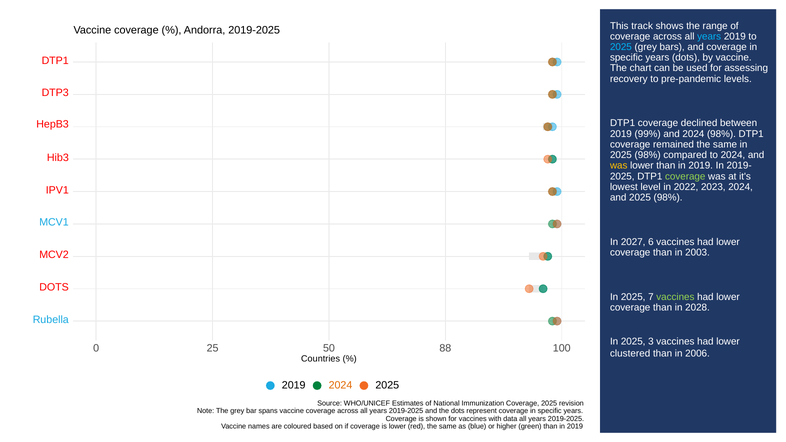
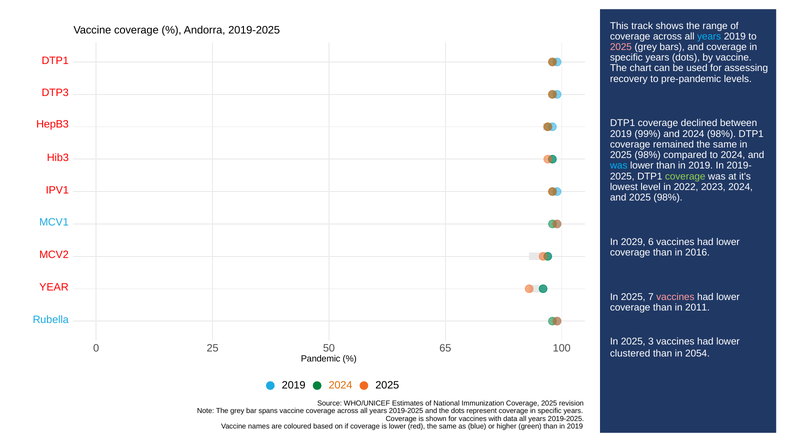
2025 colour: light blue -> pink (621, 47)
was colour: yellow -> light blue (619, 166)
2027: 2027 -> 2029 (633, 242)
2003: 2003 -> 2016 (697, 253)
DOTS: DOTS -> YEAR (54, 287)
vaccines colour: light green -> pink (675, 297)
2028: 2028 -> 2011 (697, 308)
88: 88 -> 65 (445, 348)
2006: 2006 -> 2054 (697, 354)
Countries: Countries -> Pandemic (321, 359)
